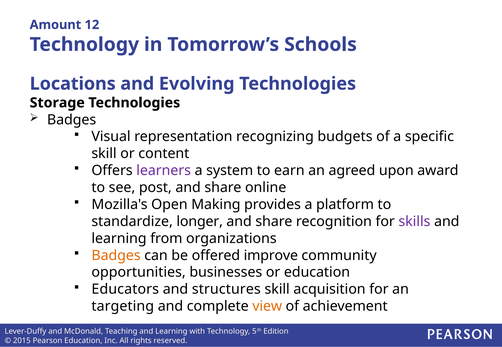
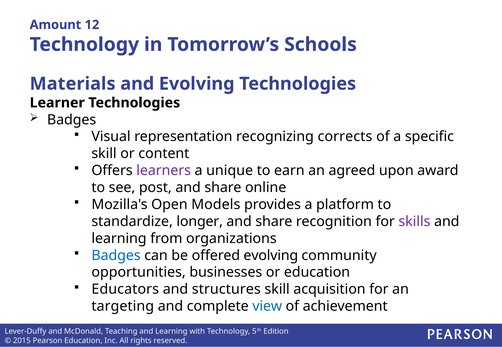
Locations: Locations -> Materials (73, 84)
Storage: Storage -> Learner (57, 103)
budgets: budgets -> corrects (345, 137)
system: system -> unique (230, 171)
Making: Making -> Models (216, 205)
Badges colour: orange -> blue (116, 256)
offered improve: improve -> evolving (271, 256)
view colour: orange -> blue (267, 307)
